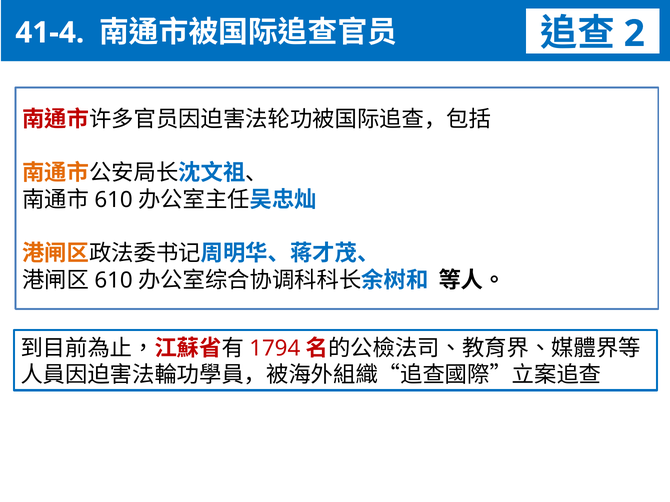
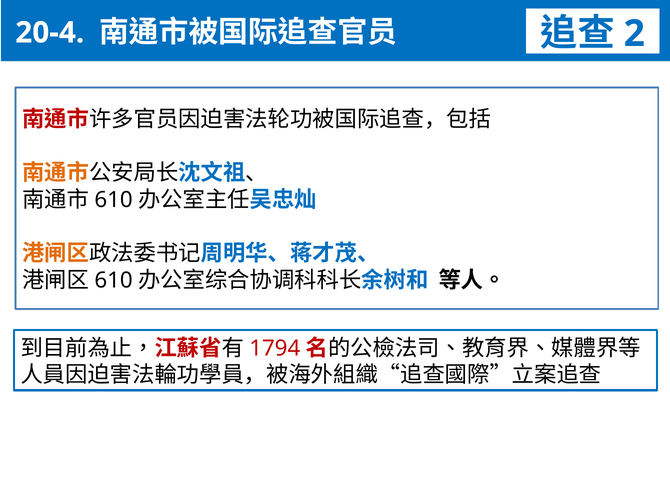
41-4: 41-4 -> 20-4 (50, 33)
